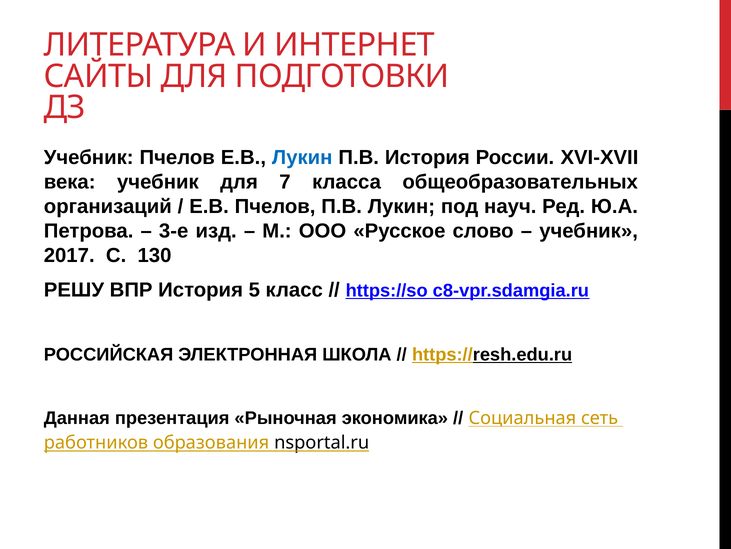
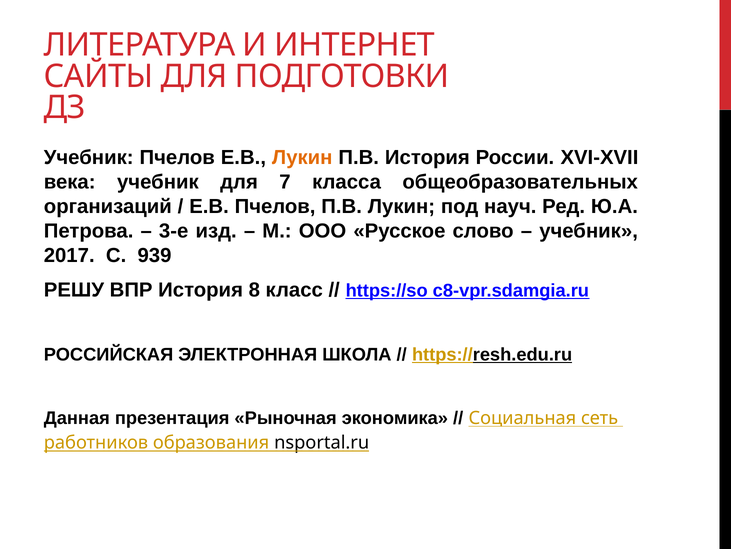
Лукин colour: blue -> orange (302, 157)
130: 130 -> 939 (155, 255)
5: 5 -> 8 (254, 290)
